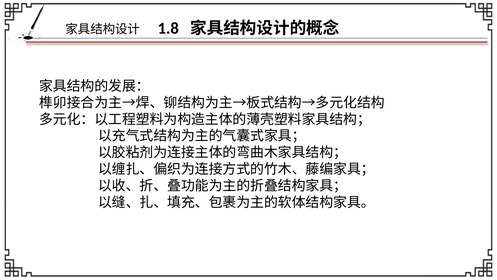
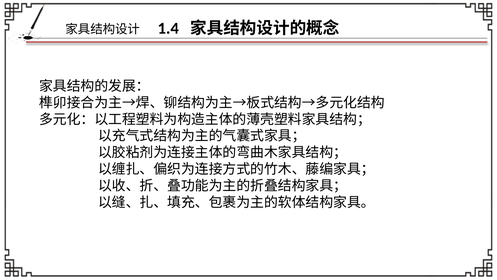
1.8: 1.8 -> 1.4 (168, 28)
